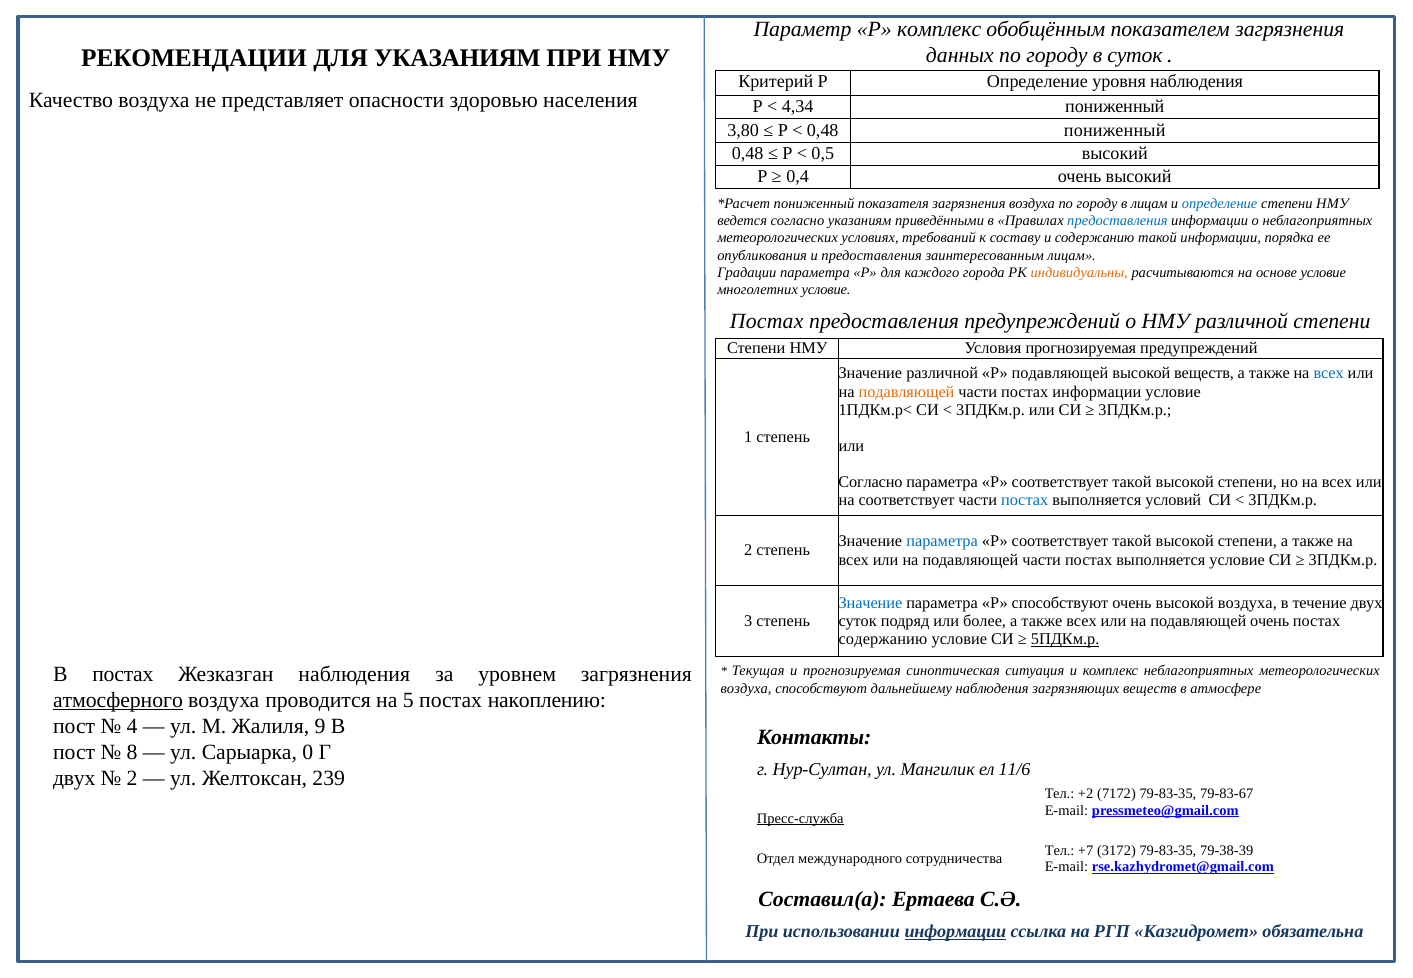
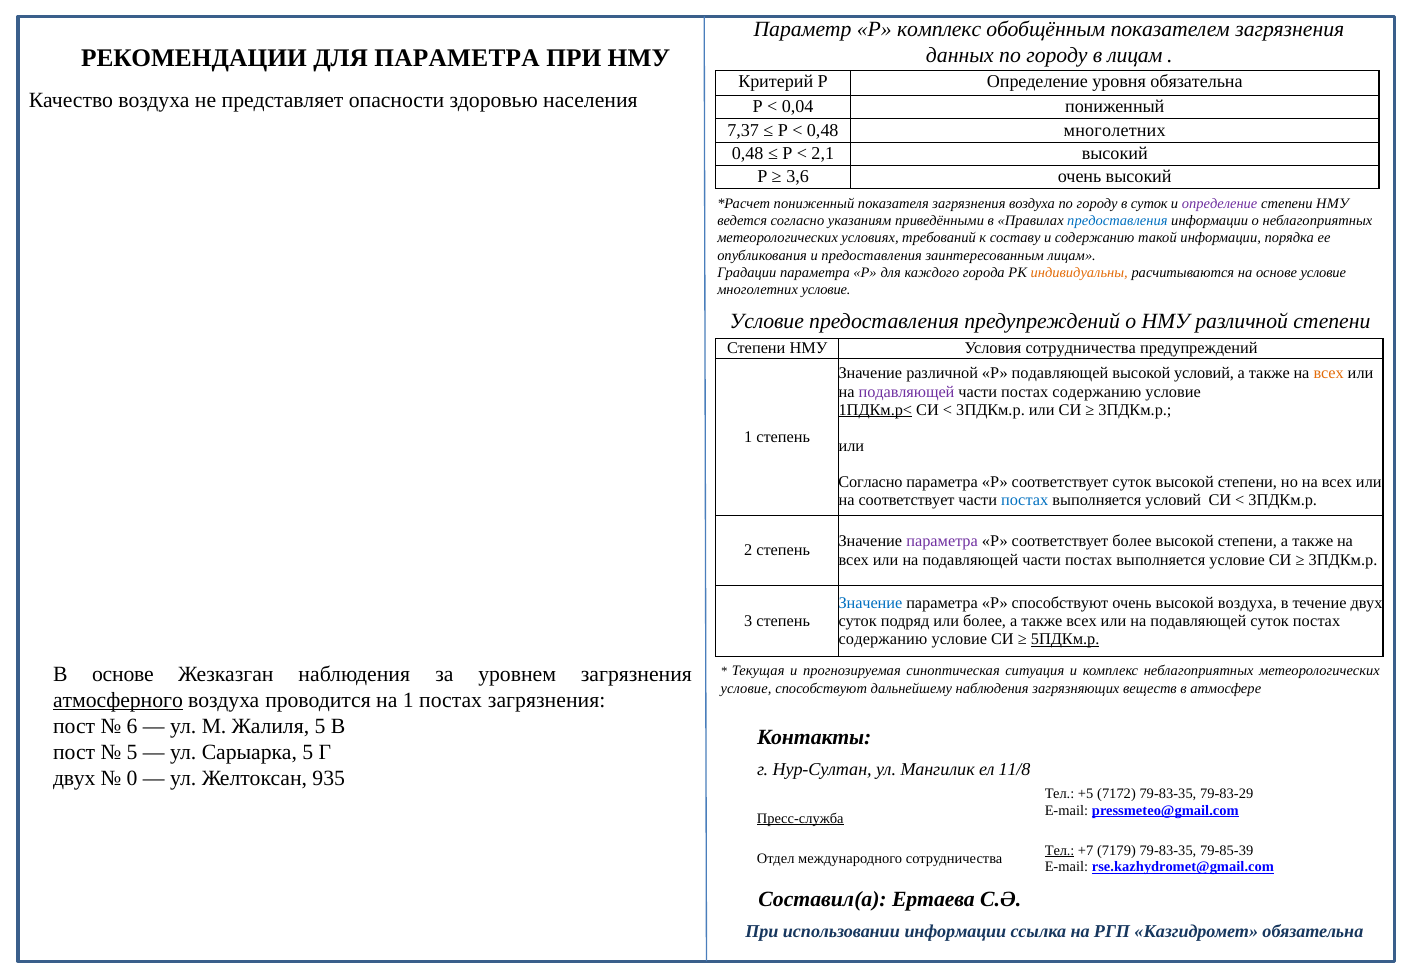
в суток: суток -> лицам (1135, 56)
ДЛЯ УКАЗАНИЯМ: УКАЗАНИЯМ -> ПАРАМЕТРА (457, 59)
уровня наблюдения: наблюдения -> обязательна (1197, 82)
4,34: 4,34 -> 0,04 (798, 107)
3,80: 3,80 -> 7,37 (743, 130)
0,48 пониженный: пониженный -> многолетних (1115, 130)
0,5: 0,5 -> 2,1 (823, 154)
0,4: 0,4 -> 3,6 (798, 177)
в лицам: лицам -> суток (1149, 203)
определение colour: blue -> purple (1220, 203)
Постах: Постах -> Условие (767, 322)
Условия прогнозируемая: прогнозируемая -> сотрудничества (1081, 349)
высокой веществ: веществ -> условий (1204, 374)
всех colour: blue -> orange (1329, 374)
подавляющей colour: orange -> purple (907, 392)
части постах информации: информации -> содержанию (1097, 392)
1ПДКм.р< underline: none -> present (875, 410)
такой: такой -> суток (1132, 482)
параметра colour: blue -> purple (942, 542)
такой: такой -> более (1132, 542)
подавляющей очень: очень -> суток (1270, 621)
В постах: постах -> основе (123, 674)
воздуха: воздуха -> условие (746, 689)
на 5: 5 -> 1 (408, 700)
постах накоплению: накоплению -> загрязнения (547, 700)
4: 4 -> 6 (132, 727)
Жалиля 9: 9 -> 5 (320, 727)
8: 8 -> 5 (132, 753)
Сарыарка 0: 0 -> 5 (308, 753)
11/6: 11/6 -> 11/8 (1015, 770)
2: 2 -> 0 (132, 779)
239: 239 -> 935 (329, 779)
+2: +2 -> +5 (1086, 794)
79-83-67: 79-83-67 -> 79-83-29 (1227, 794)
Тел underline: none -> present (1060, 851)
3172: 3172 -> 7179 (1116, 851)
79-38-39: 79-38-39 -> 79-85-39 (1227, 851)
информации underline: present -> none (955, 932)
